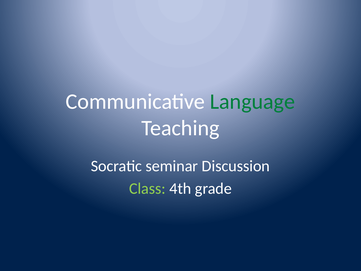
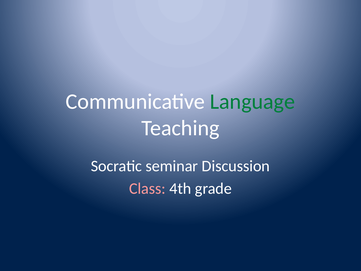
Class colour: light green -> pink (147, 188)
